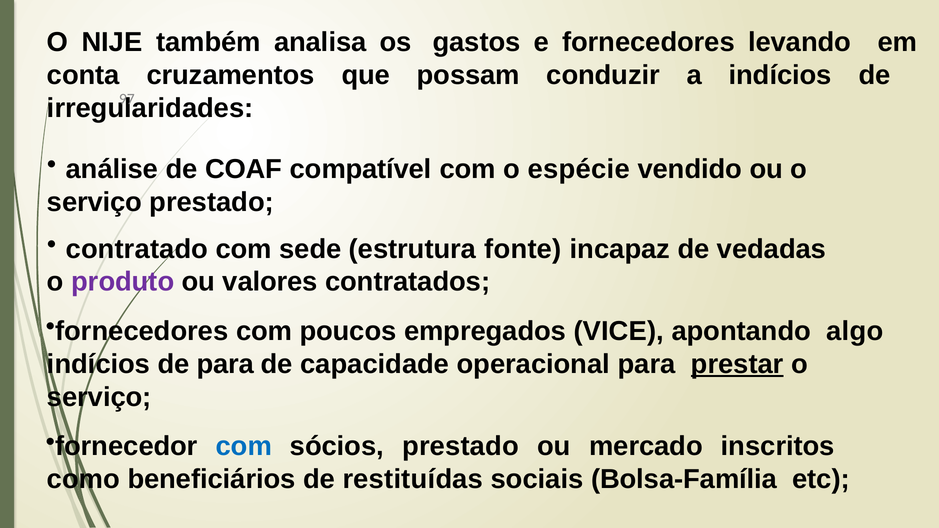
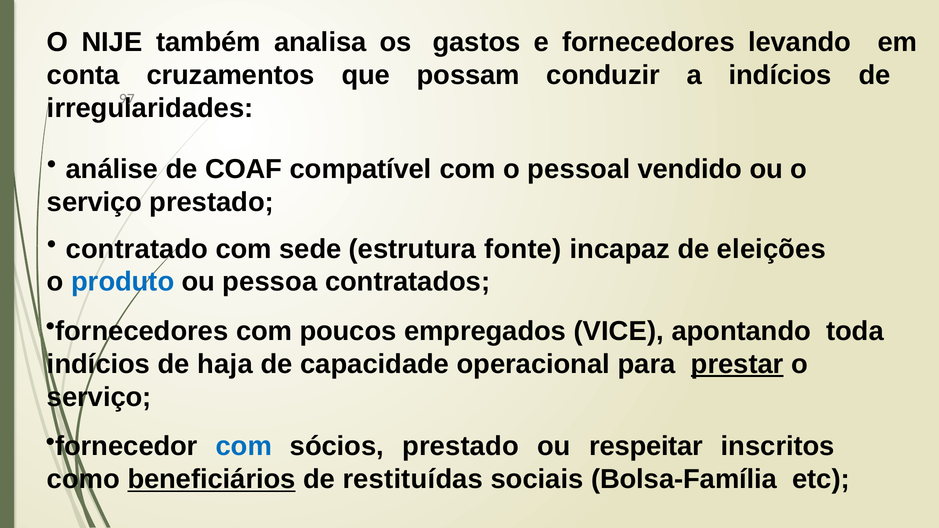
espécie: espécie -> pessoal (579, 169)
vedadas: vedadas -> eleições (771, 249)
produto colour: purple -> blue (123, 282)
valores: valores -> pessoa (270, 282)
algo: algo -> toda (855, 331)
de para: para -> haja (225, 364)
mercado: mercado -> respeitar (646, 447)
beneficiários underline: none -> present (212, 479)
